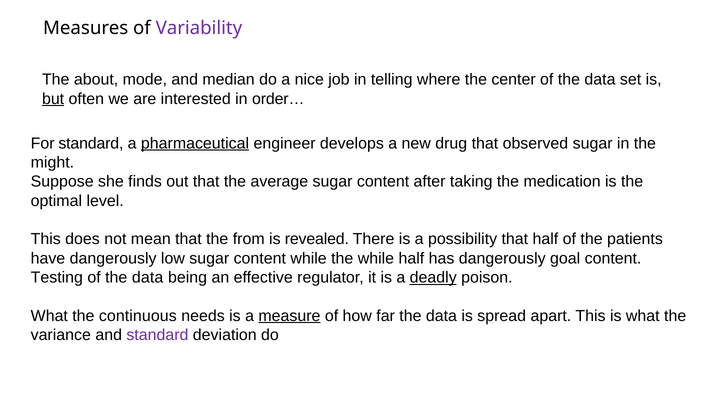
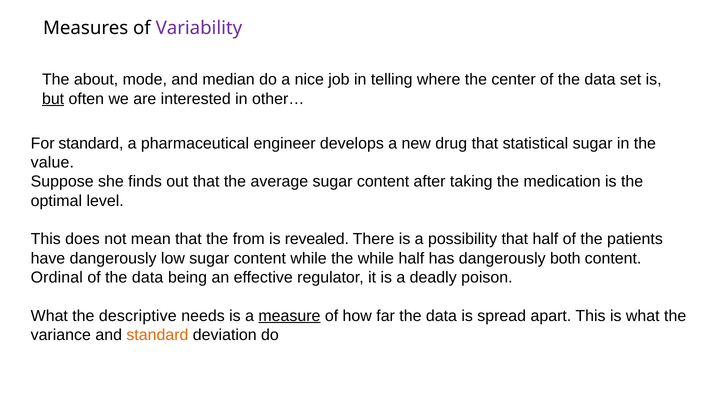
order…: order… -> other… (278, 99)
pharmaceutical underline: present -> none (195, 143)
observed: observed -> statistical (535, 143)
might: might -> value (52, 162)
goal: goal -> both (565, 258)
Testing: Testing -> Ordinal (57, 277)
deadly underline: present -> none (433, 277)
continuous: continuous -> descriptive (138, 316)
standard colour: purple -> orange (157, 335)
